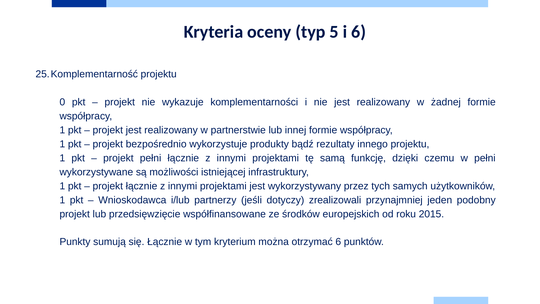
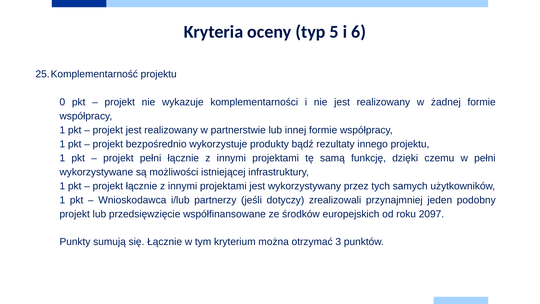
2015: 2015 -> 2097 (431, 214)
otrzymać 6: 6 -> 3 (338, 242)
